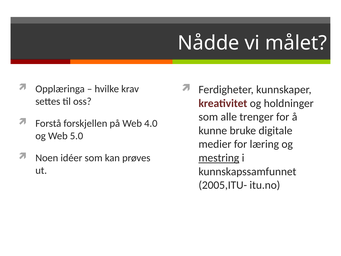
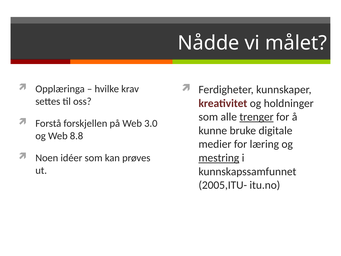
trenger underline: none -> present (257, 117)
4.0: 4.0 -> 3.0 (151, 123)
5.0: 5.0 -> 8.8 (77, 136)
